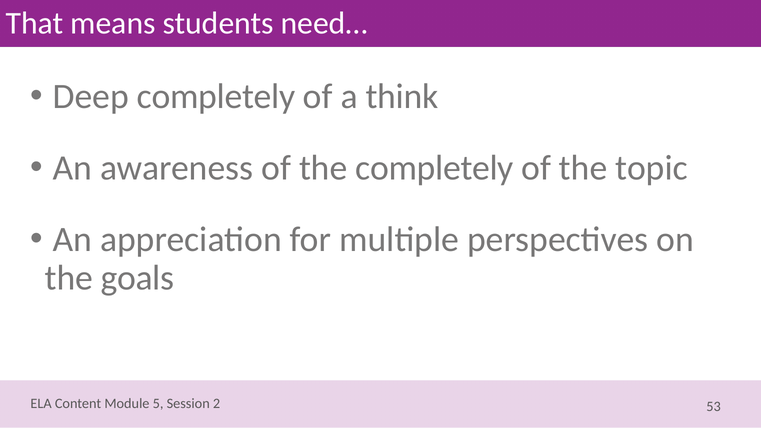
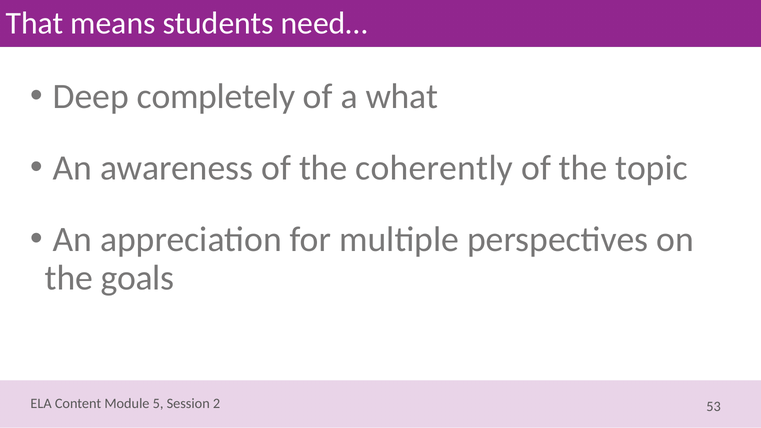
think: think -> what (402, 96)
the completely: completely -> coherently (434, 168)
